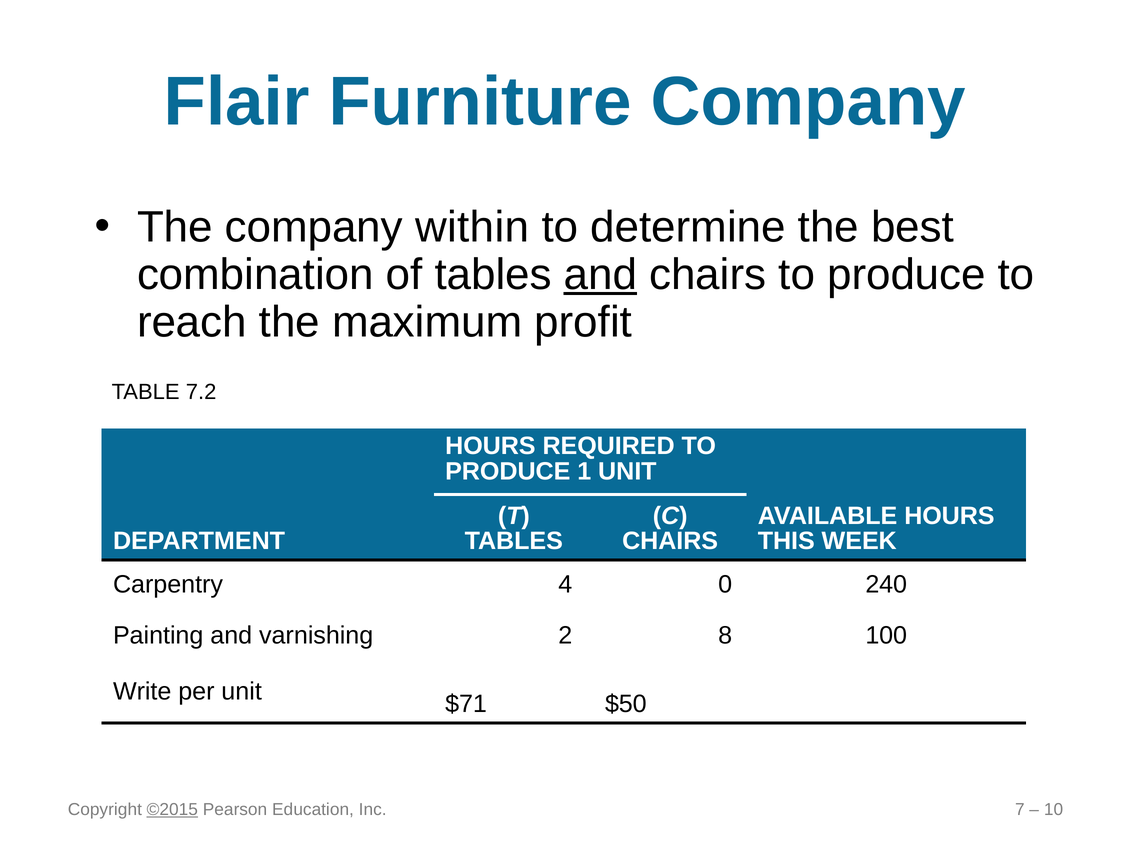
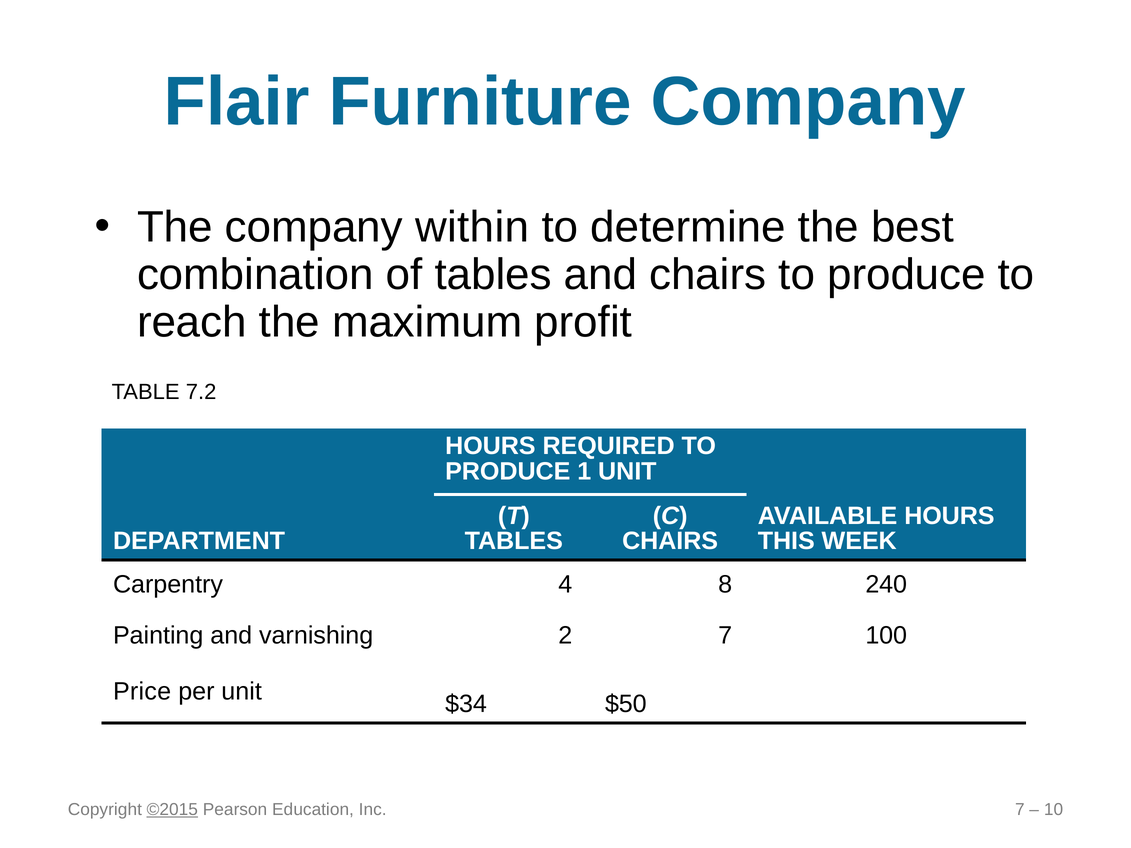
and underline: present -> none (600, 275)
0: 0 -> 8 (725, 585)
2 8: 8 -> 7 (725, 635)
Write: Write -> Price (142, 692)
$71: $71 -> $34 (466, 704)
